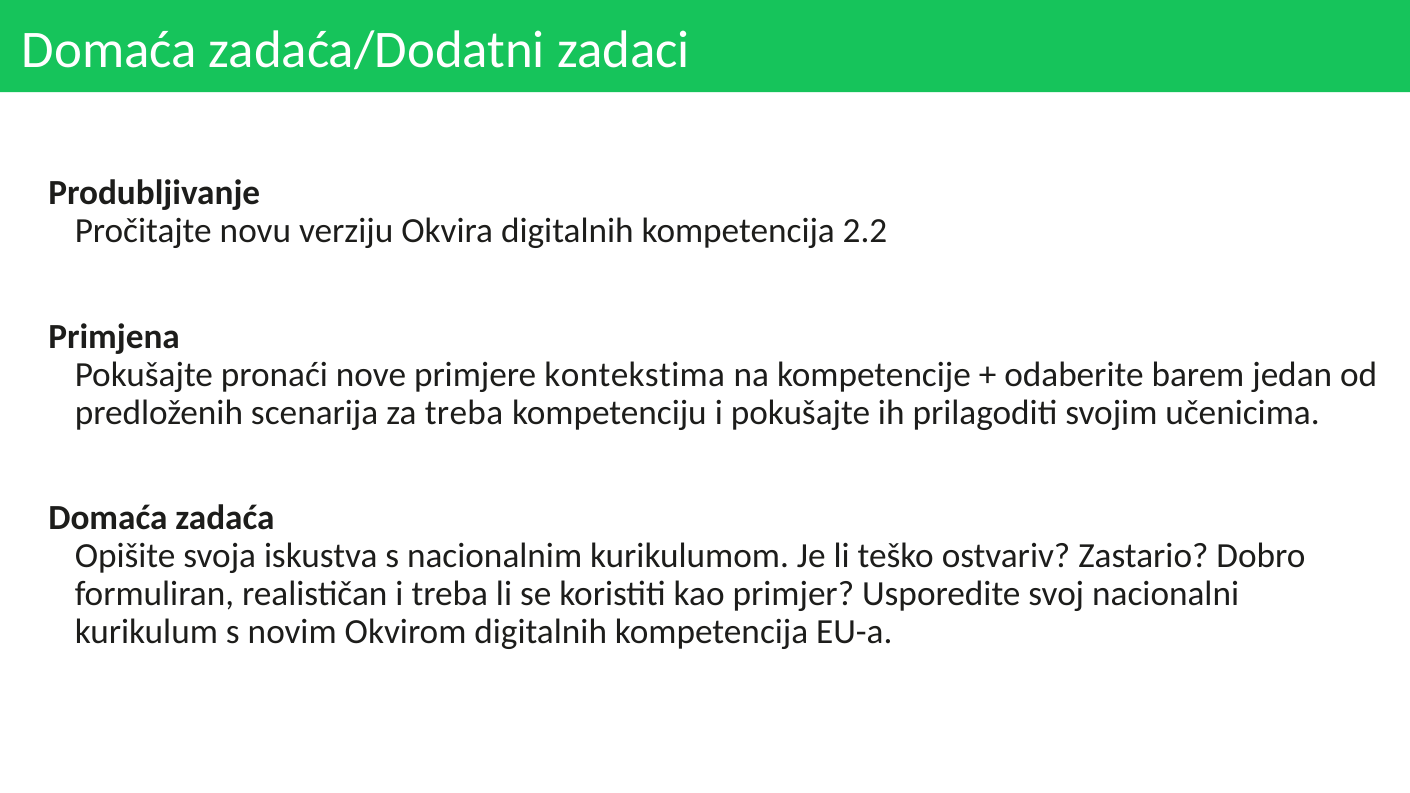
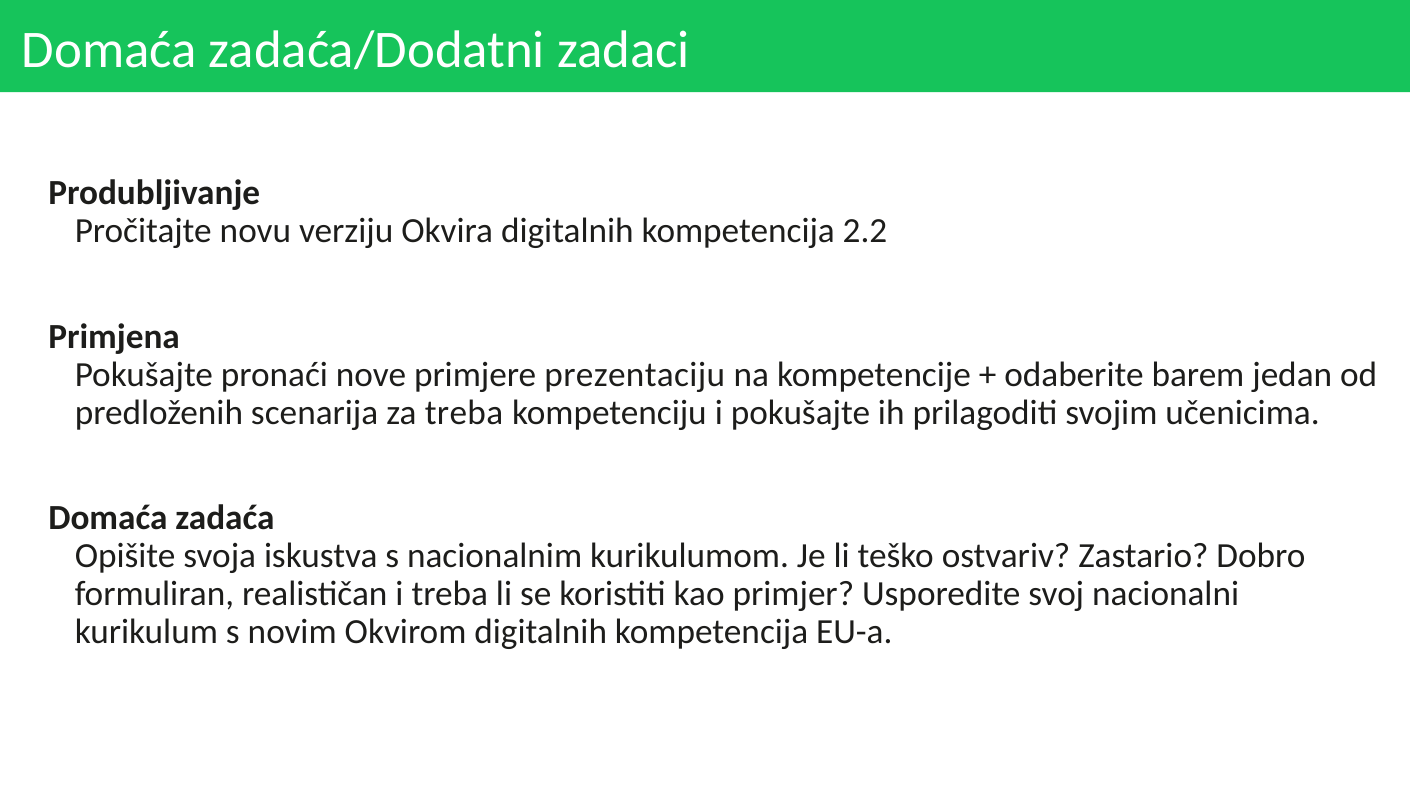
kontekstima: kontekstima -> prezentaciju (635, 374)
